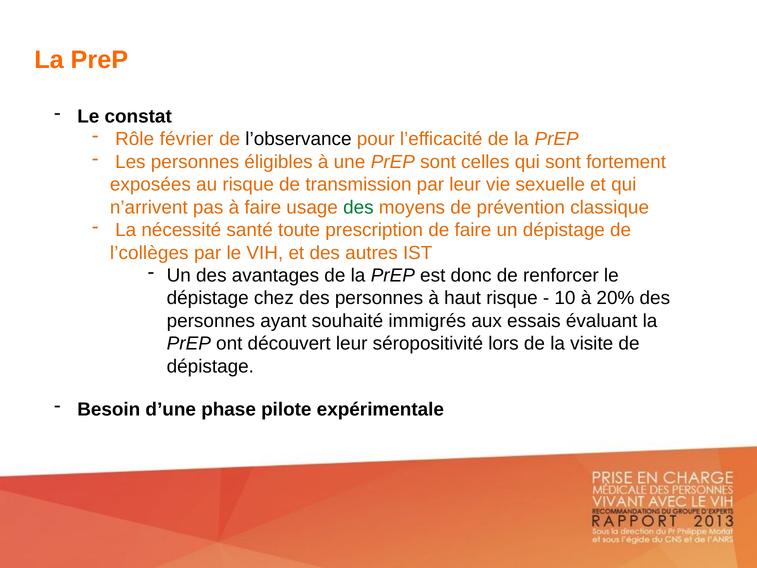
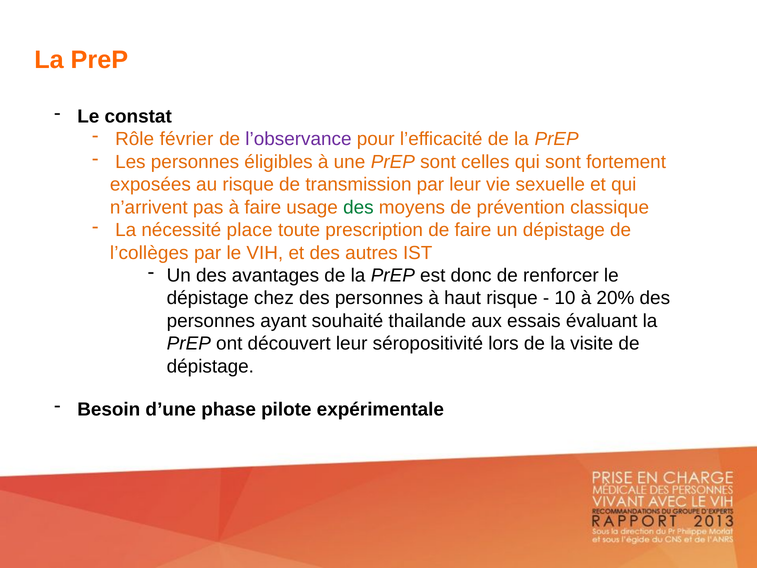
l’observance colour: black -> purple (298, 139)
santé: santé -> place (250, 230)
immigrés: immigrés -> thailande (427, 321)
